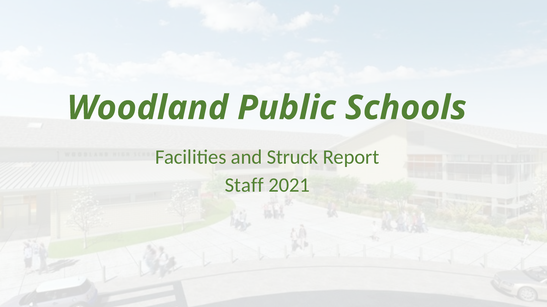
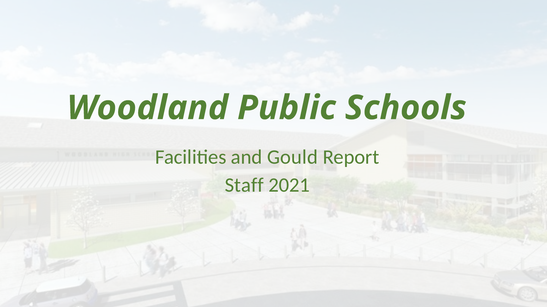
Struck: Struck -> Gould (292, 158)
